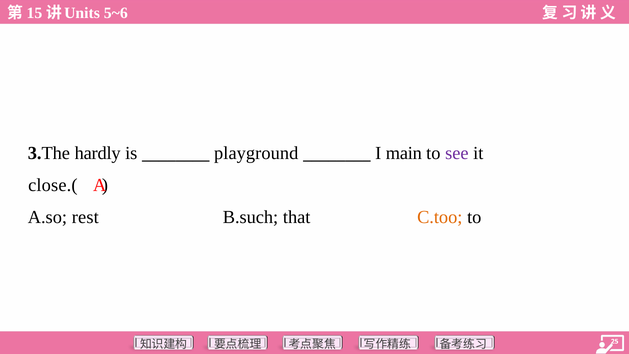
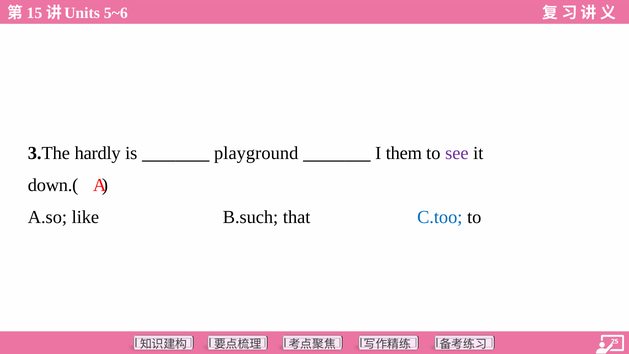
main: main -> them (404, 153)
close.(: close.( -> down.( (53, 185)
rest: rest -> like (85, 217)
C.too colour: orange -> blue (440, 217)
